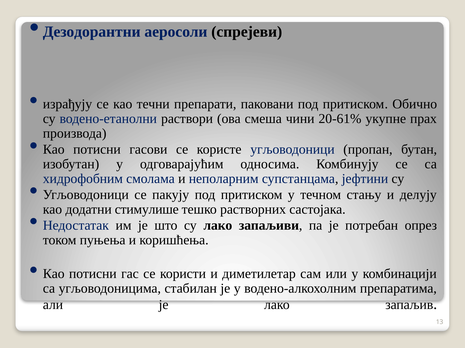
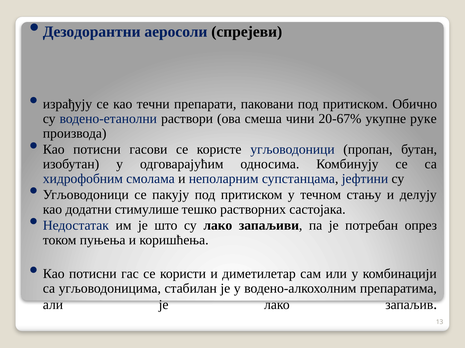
20-61%: 20-61% -> 20-67% (340, 119)
прах: прах -> руке (423, 119)
